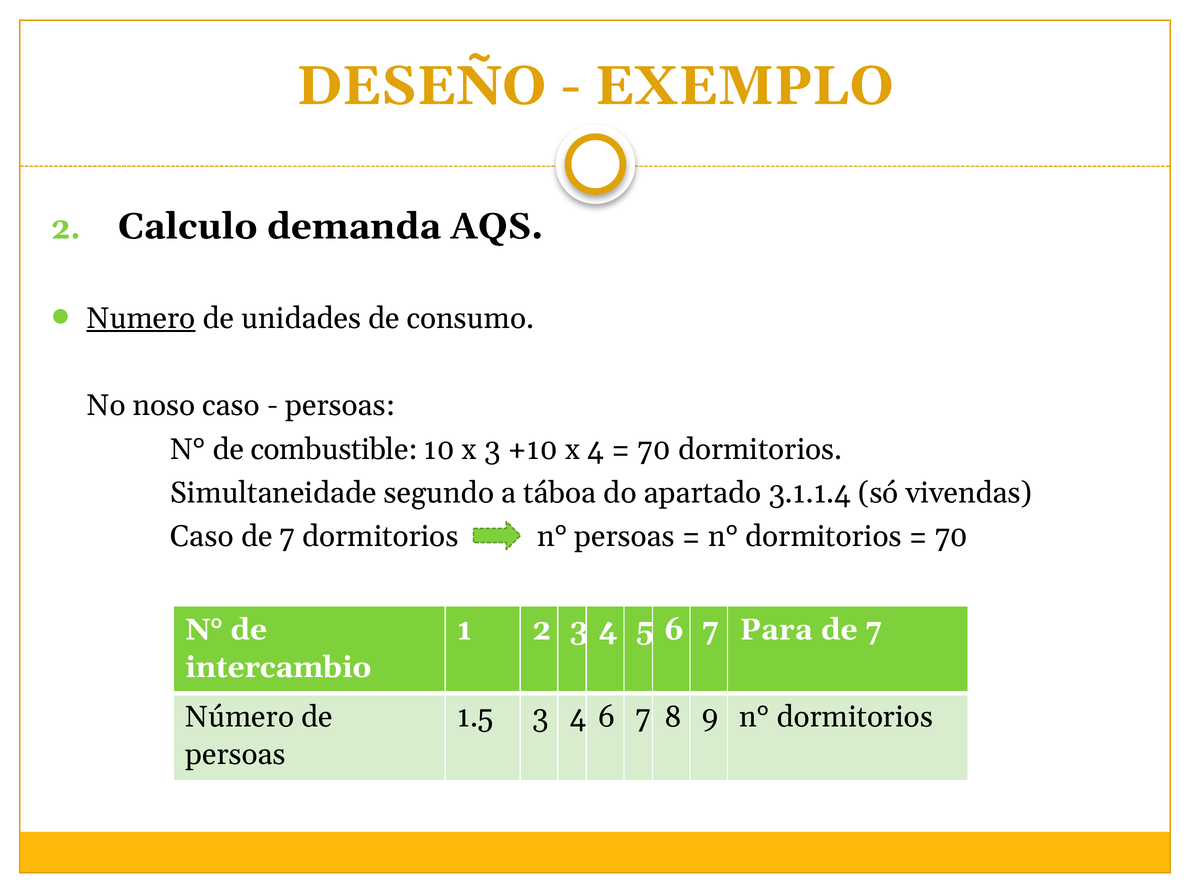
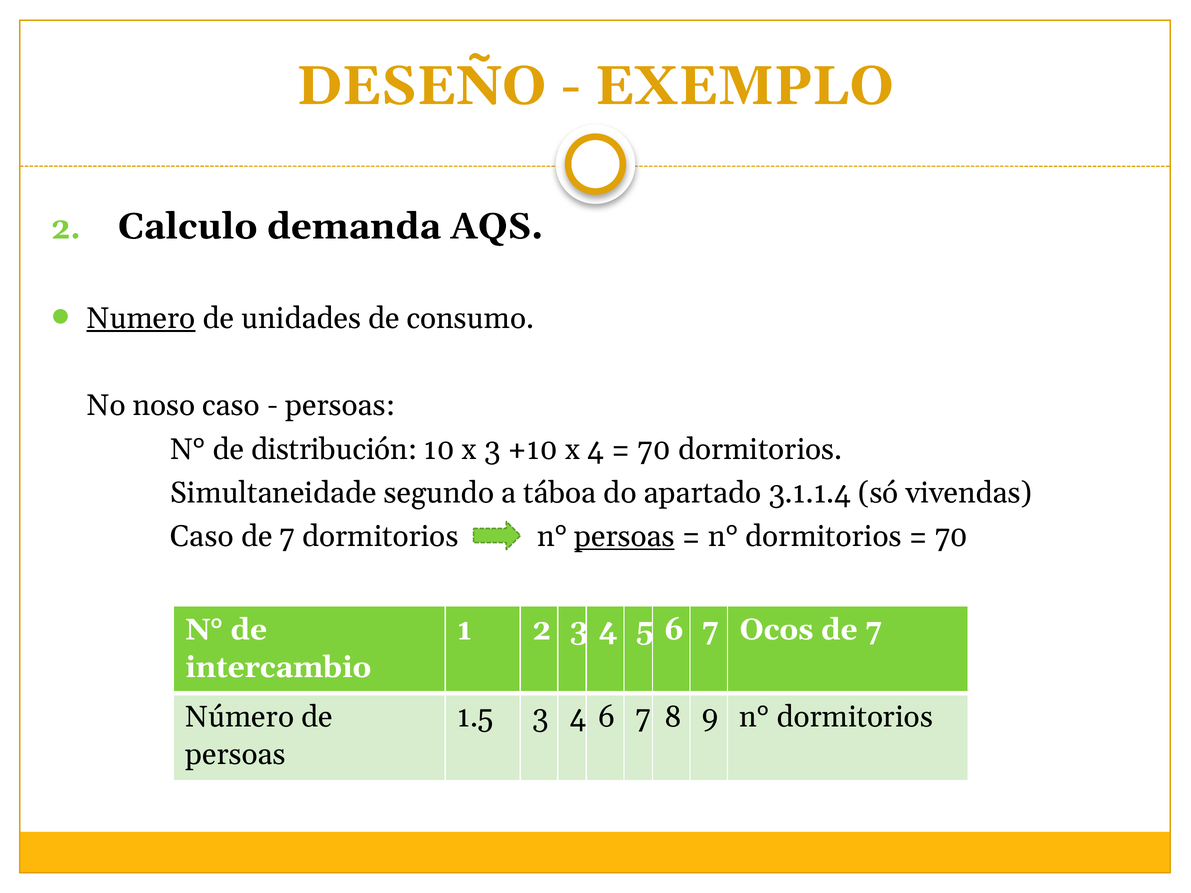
combustible: combustible -> distribución (334, 449)
persoas underline: none -> present (625, 537)
Para: Para -> Ocos (776, 630)
